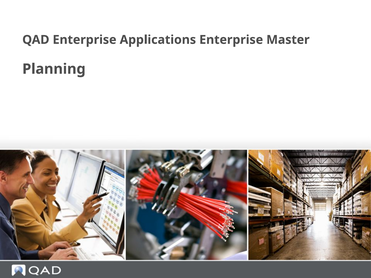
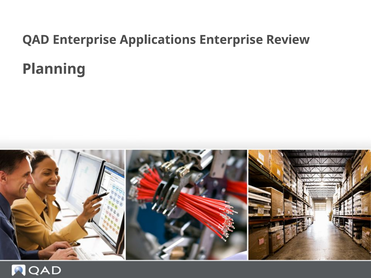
Master: Master -> Review (288, 40)
